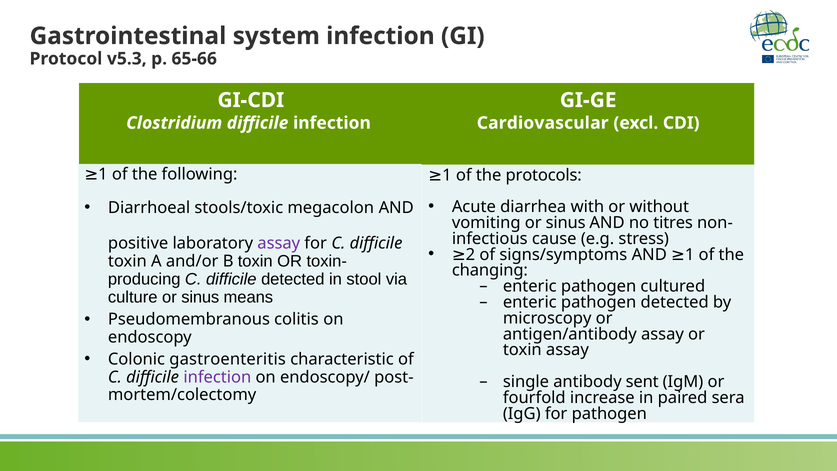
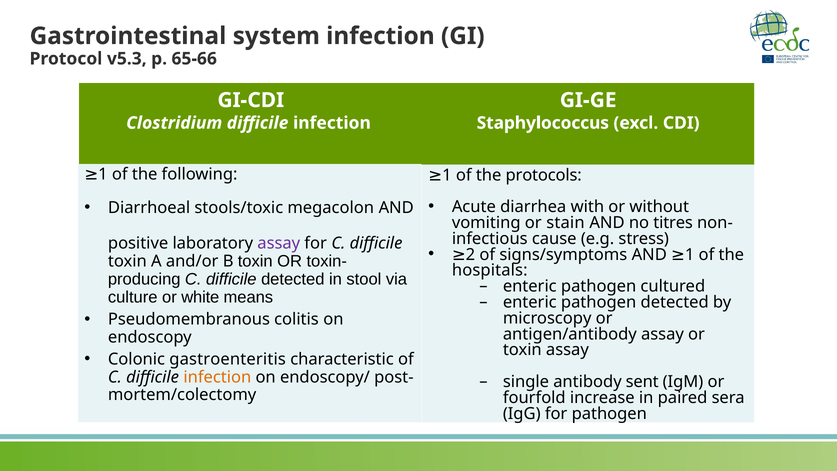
Cardiovascular: Cardiovascular -> Staphylococcus (543, 123)
vomiting or sinus: sinus -> stain (565, 223)
changing: changing -> hospitals (490, 270)
culture or sinus: sinus -> white (200, 297)
infection colour: purple -> orange (217, 377)
